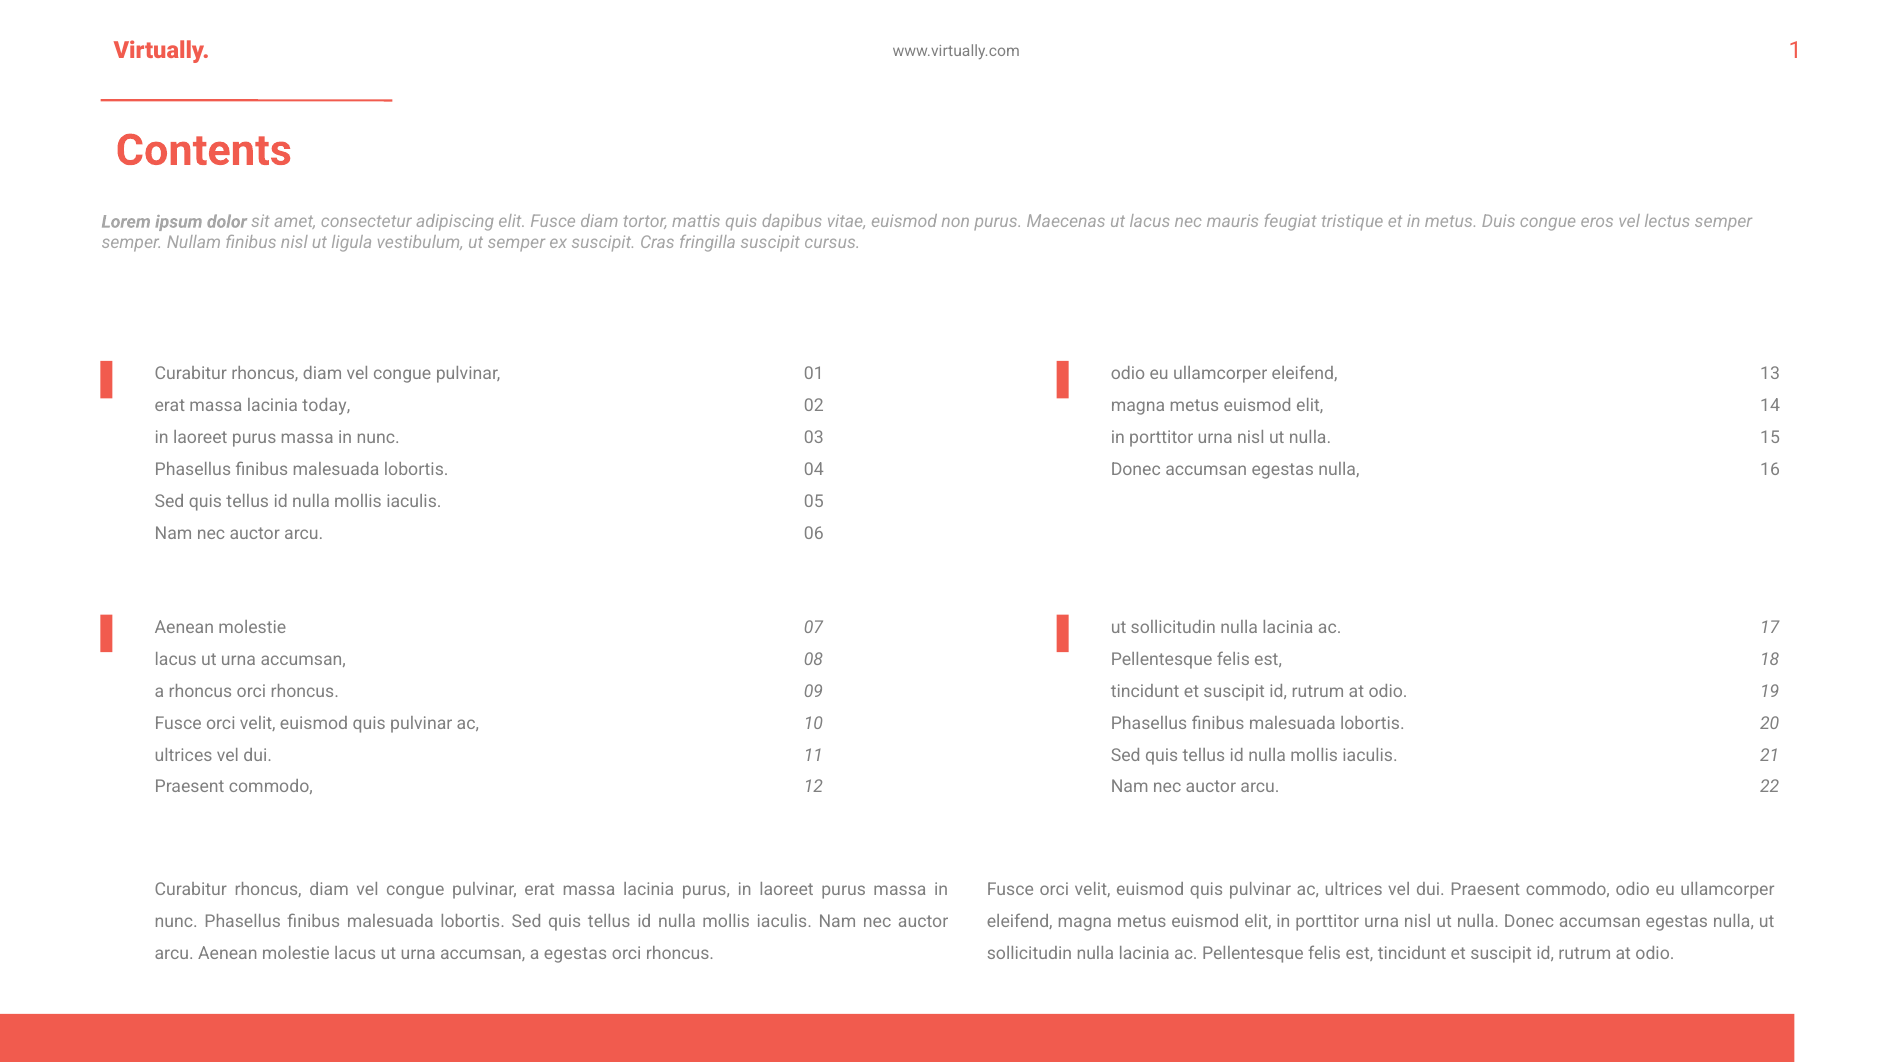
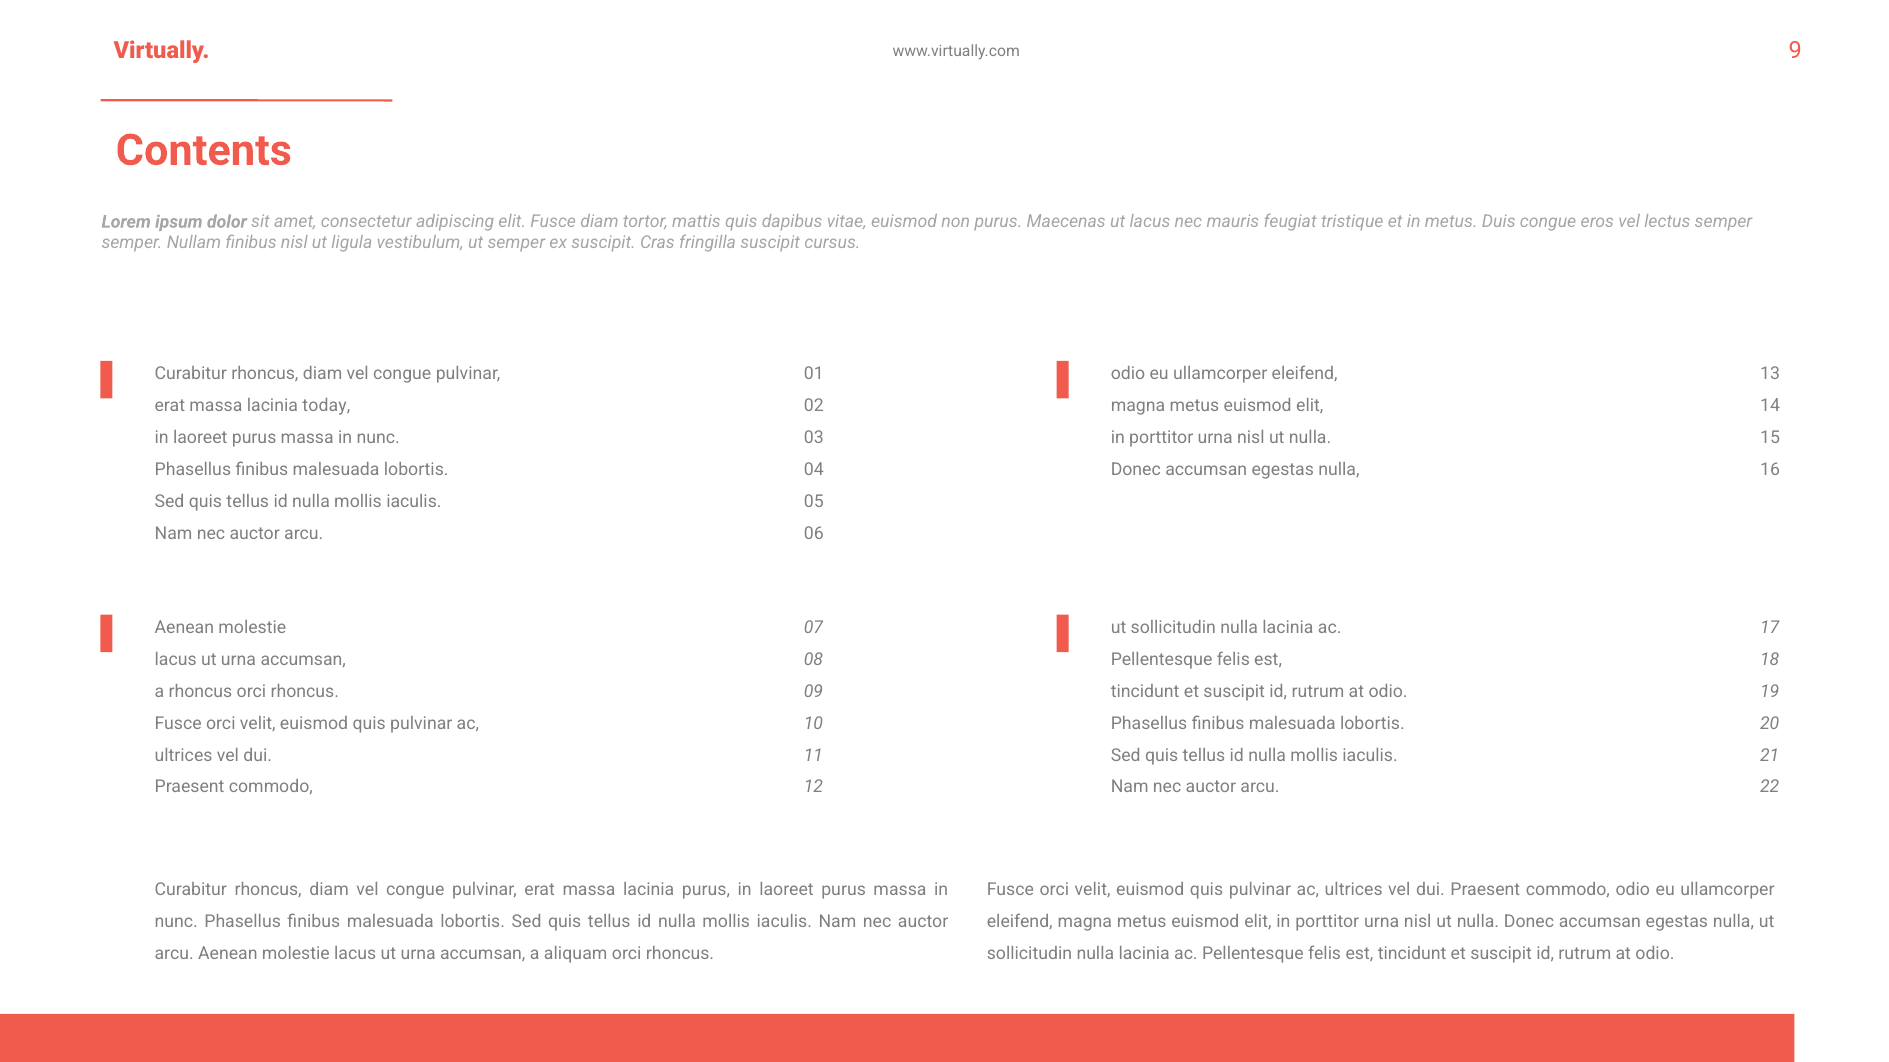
1: 1 -> 9 (1795, 51)
a egestas: egestas -> aliquam (576, 954)
